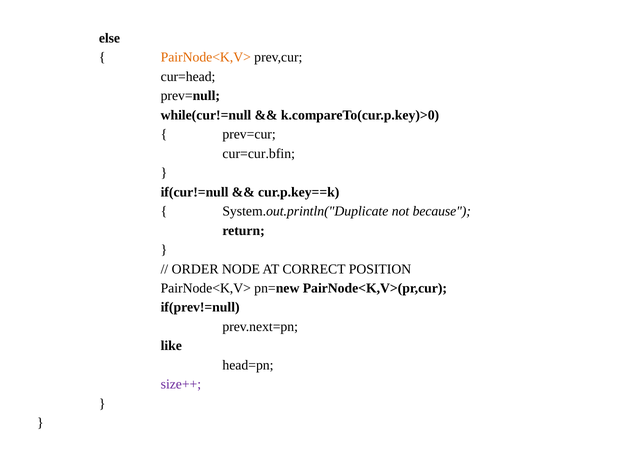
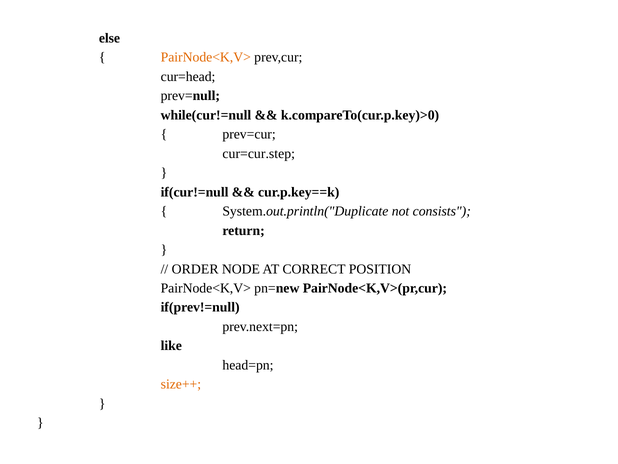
cur=cur.bfin: cur=cur.bfin -> cur=cur.step (259, 153)
because: because -> consists (442, 211)
size++ colour: purple -> orange (181, 384)
